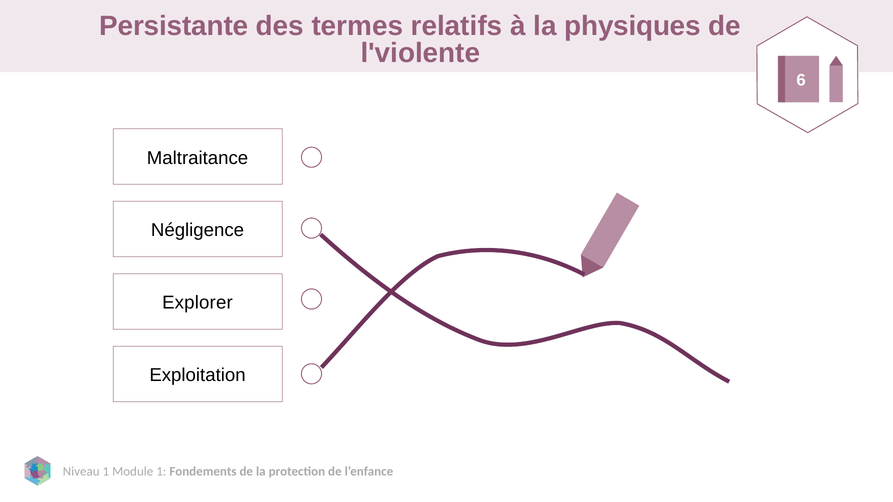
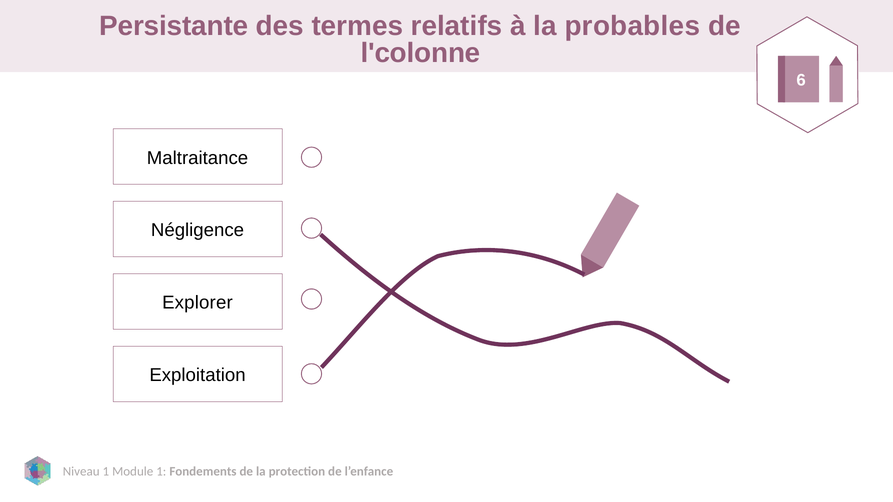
physiques: physiques -> probables (632, 26)
l'violente: l'violente -> l'colonne (420, 53)
